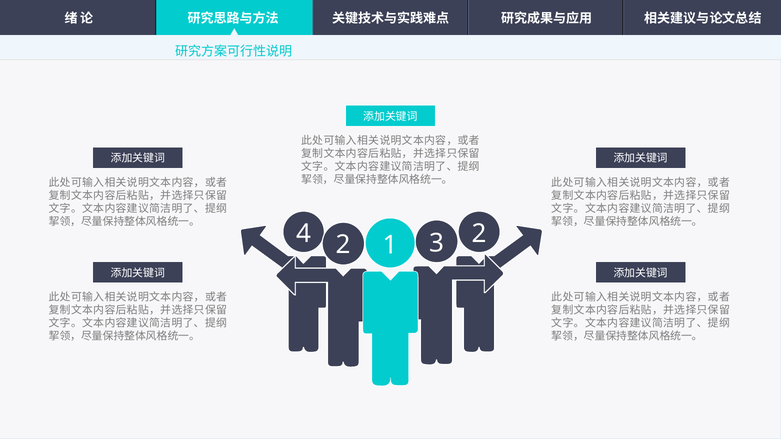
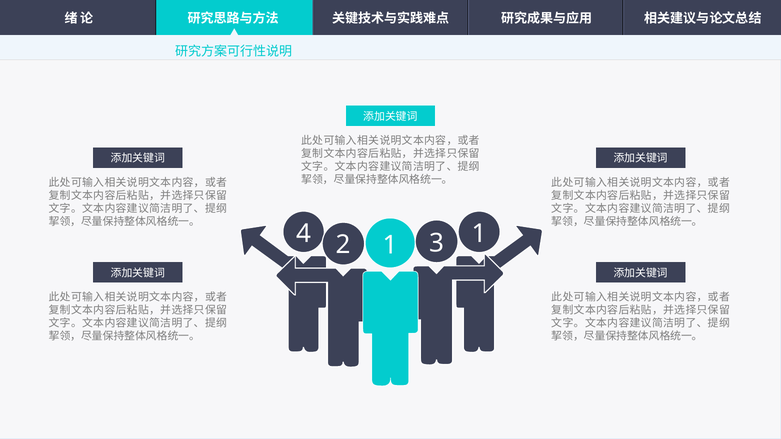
4 2: 2 -> 1 (479, 234)
